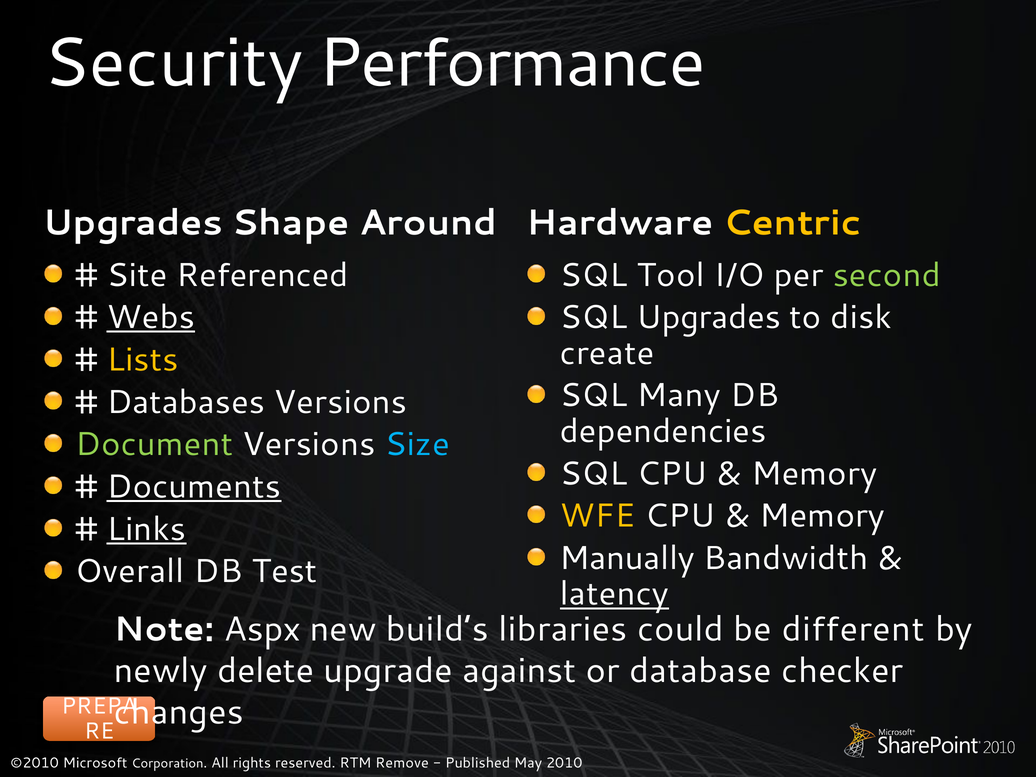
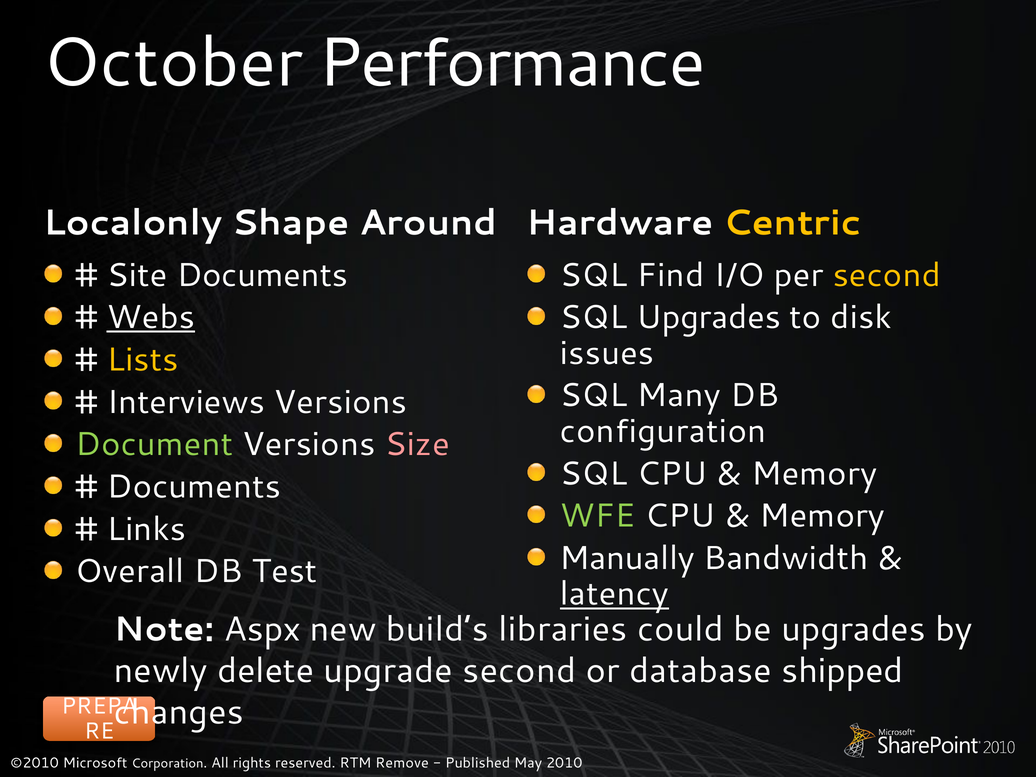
Security: Security -> October (173, 63)
Upgrades: Upgrades -> Localonly (133, 223)
Site Referenced: Referenced -> Documents (262, 275)
Tool: Tool -> Find (671, 275)
second colour: light green -> yellow (887, 275)
create: create -> issues (607, 353)
Databases: Databases -> Interviews (186, 402)
dependencies: dependencies -> configuration (663, 431)
Size colour: light blue -> pink (417, 445)
Documents underline: present -> none (194, 487)
WFE colour: yellow -> light green (598, 516)
Links underline: present -> none (146, 529)
be different: different -> upgrades (854, 629)
upgrade against: against -> second (519, 671)
checker: checker -> shipped (842, 671)
